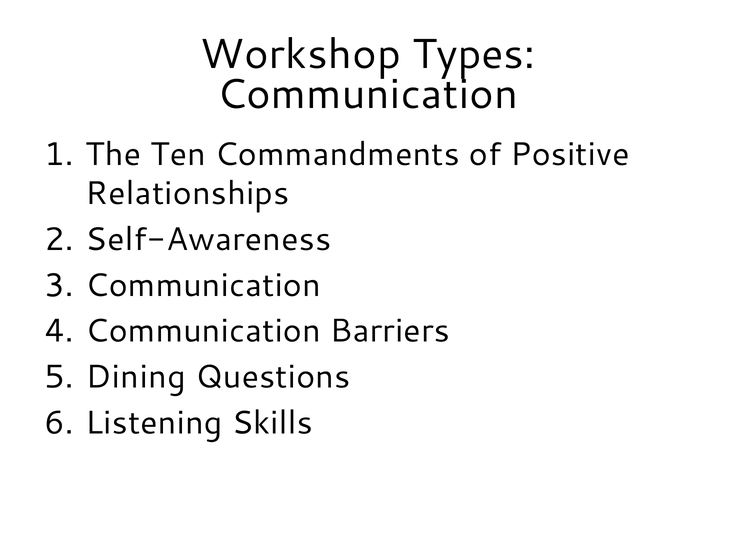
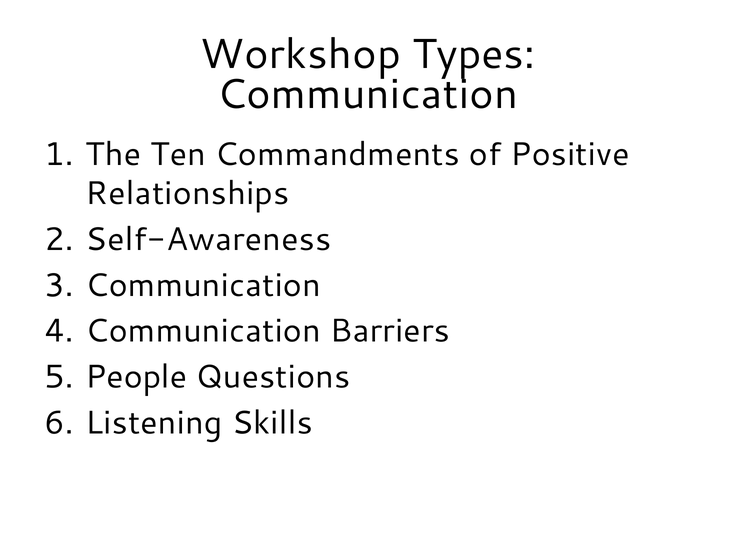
Dining: Dining -> People (136, 376)
